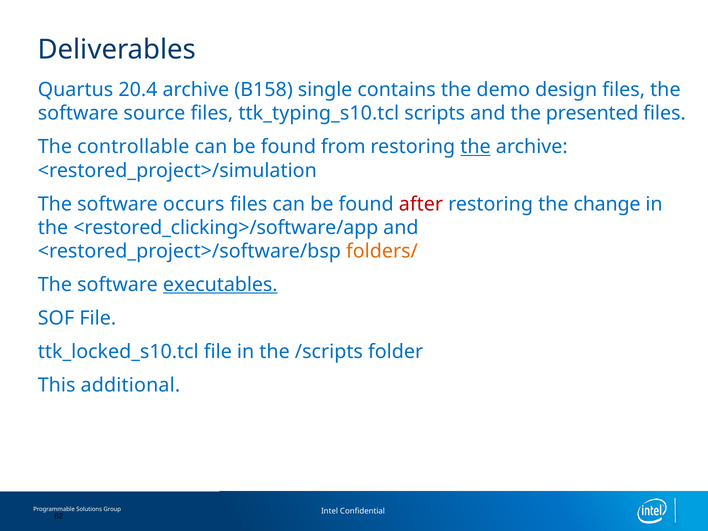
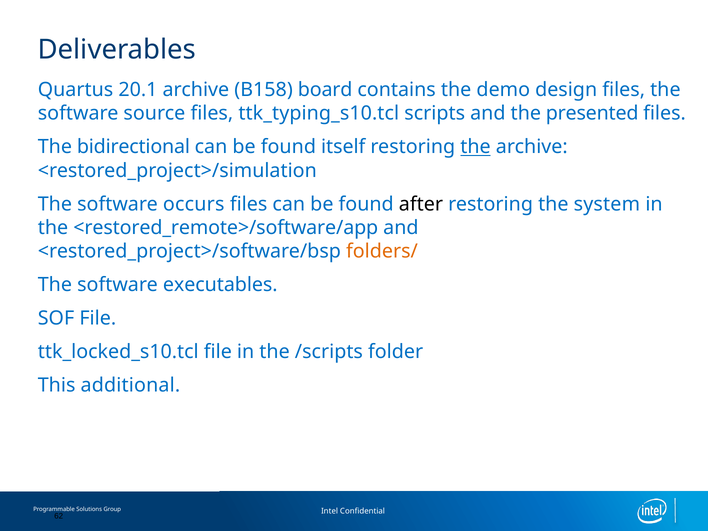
20.4: 20.4 -> 20.1 (138, 90)
single: single -> board (325, 90)
controllable: controllable -> bidirectional (133, 147)
from: from -> itself (343, 147)
after colour: red -> black (421, 204)
change: change -> system (607, 204)
<restored_clicking>/software/app: <restored_clicking>/software/app -> <restored_remote>/software/app (226, 228)
executables underline: present -> none (220, 285)
